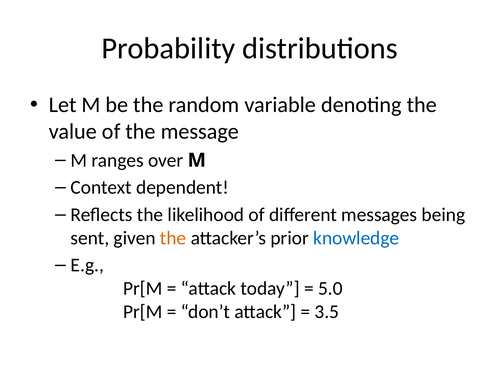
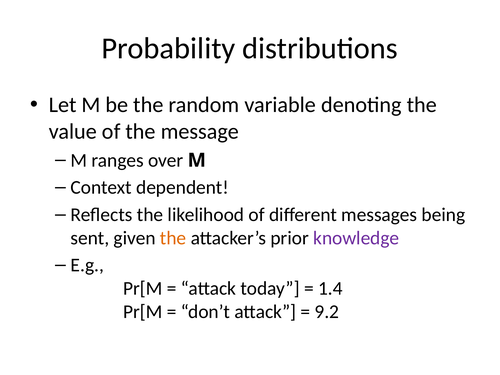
knowledge colour: blue -> purple (356, 238)
5.0: 5.0 -> 1.4 (330, 288)
3.5: 3.5 -> 9.2 (327, 312)
